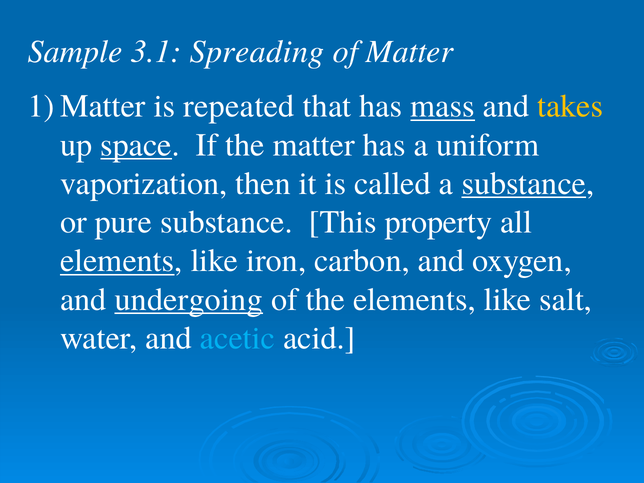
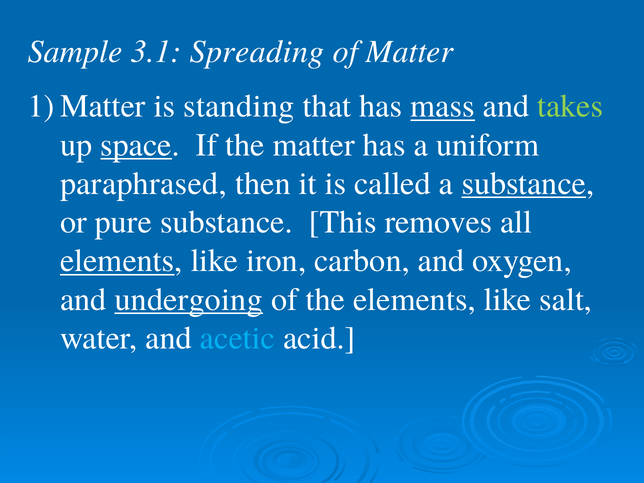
repeated: repeated -> standing (239, 106)
takes colour: yellow -> light green (570, 106)
vaporization: vaporization -> paraphrased (143, 184)
property: property -> removes (439, 222)
